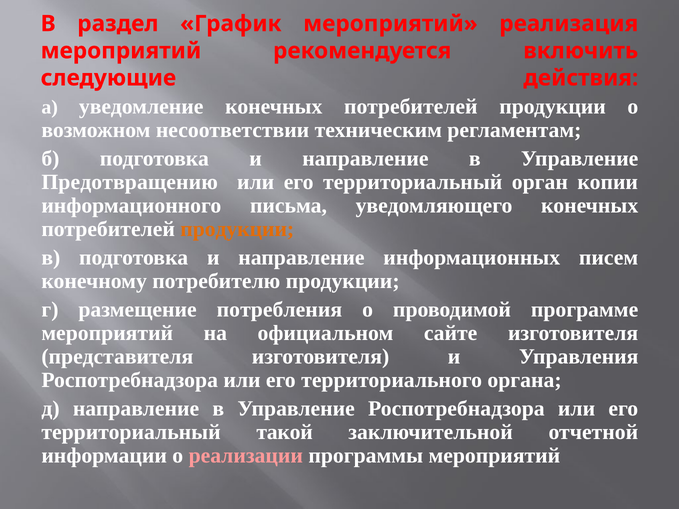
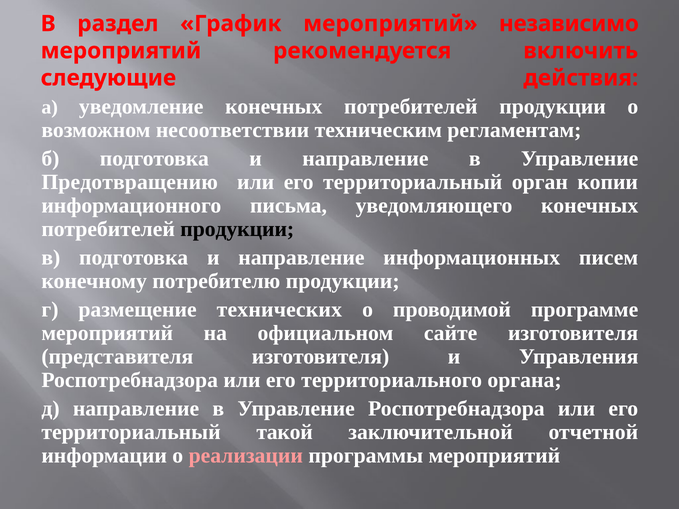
реализация: реализация -> независимо (569, 24)
продукции colour: orange -> black (237, 229)
потребления: потребления -> технических (279, 310)
